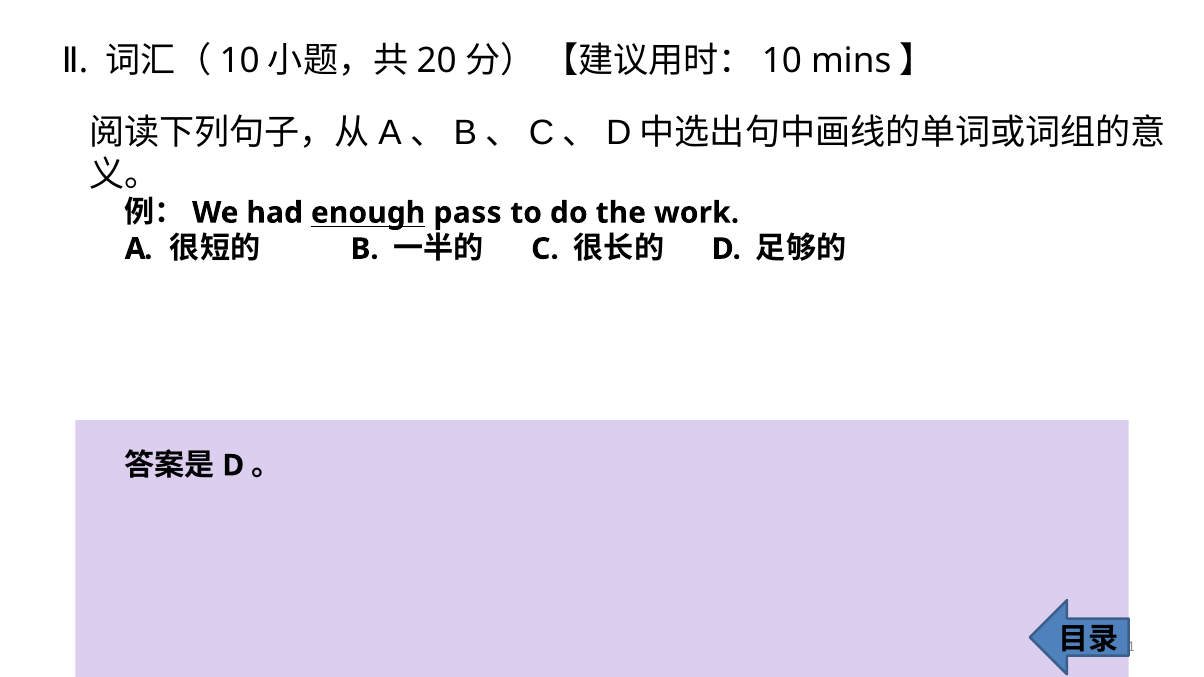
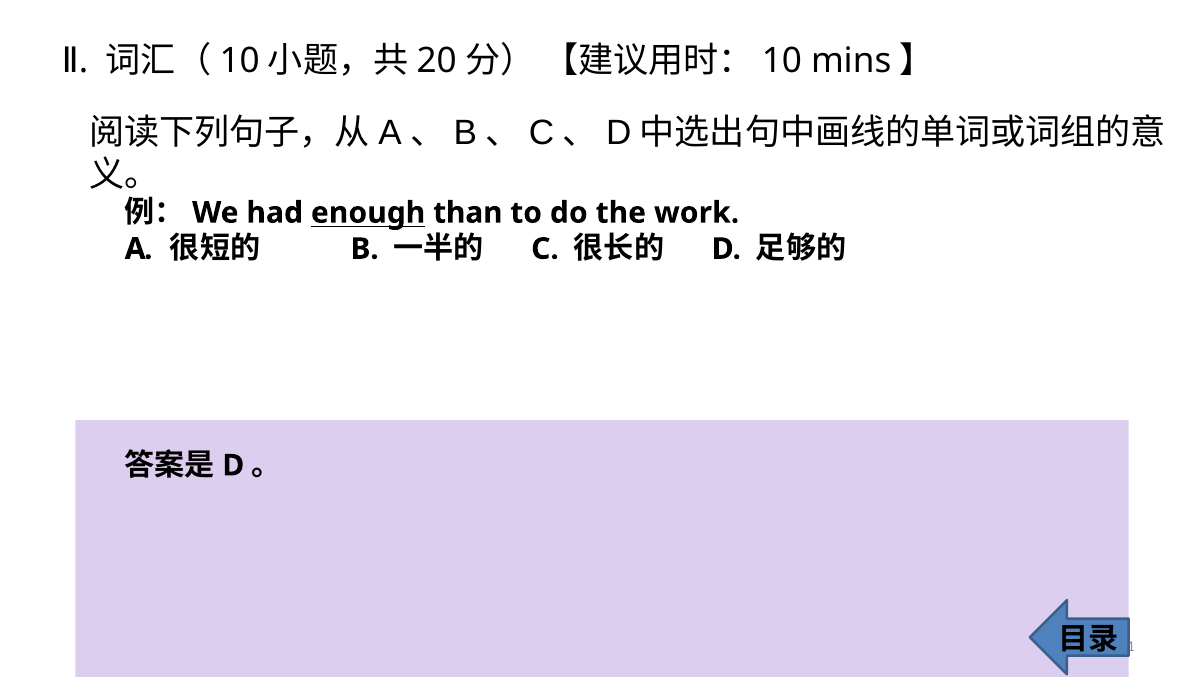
pass: pass -> than (468, 213)
